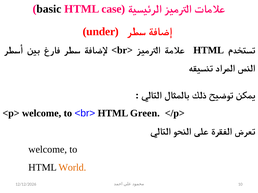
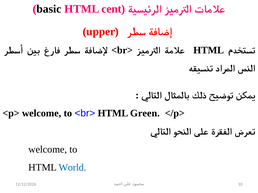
case: case -> cent (111, 9)
under: under -> upper (101, 32)
World colour: orange -> blue (72, 168)
